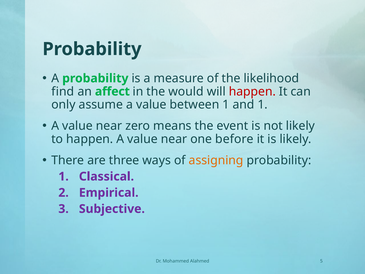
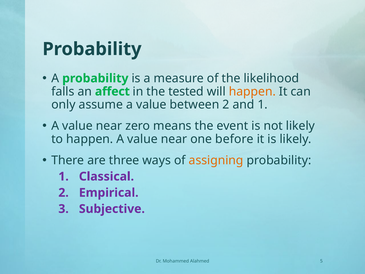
find: find -> falls (63, 91)
would: would -> tested (186, 91)
happen colour: red -> orange (252, 91)
between 1: 1 -> 2 (226, 105)
